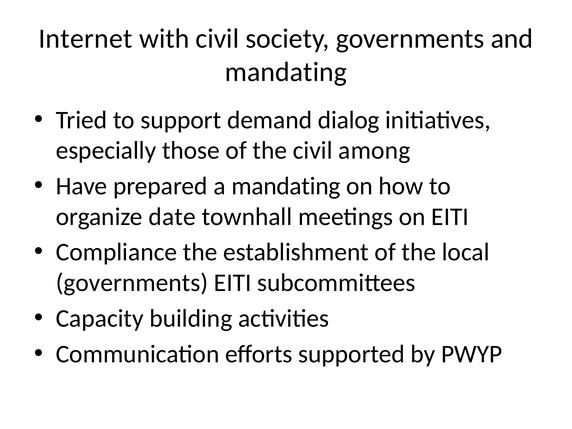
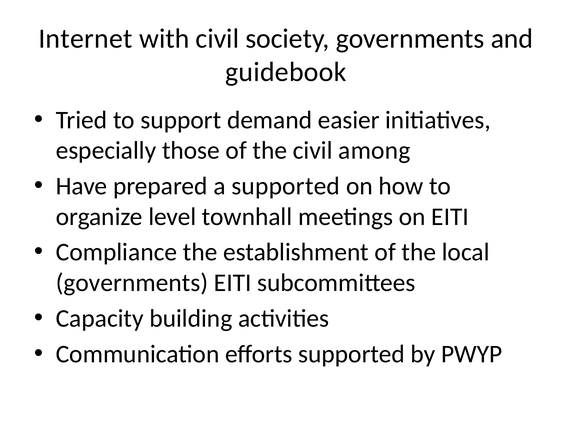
mandating: mandating -> guidebook (286, 72)
dialog: dialog -> easier (349, 120)
a mandating: mandating -> supported (286, 186)
date: date -> level (172, 217)
